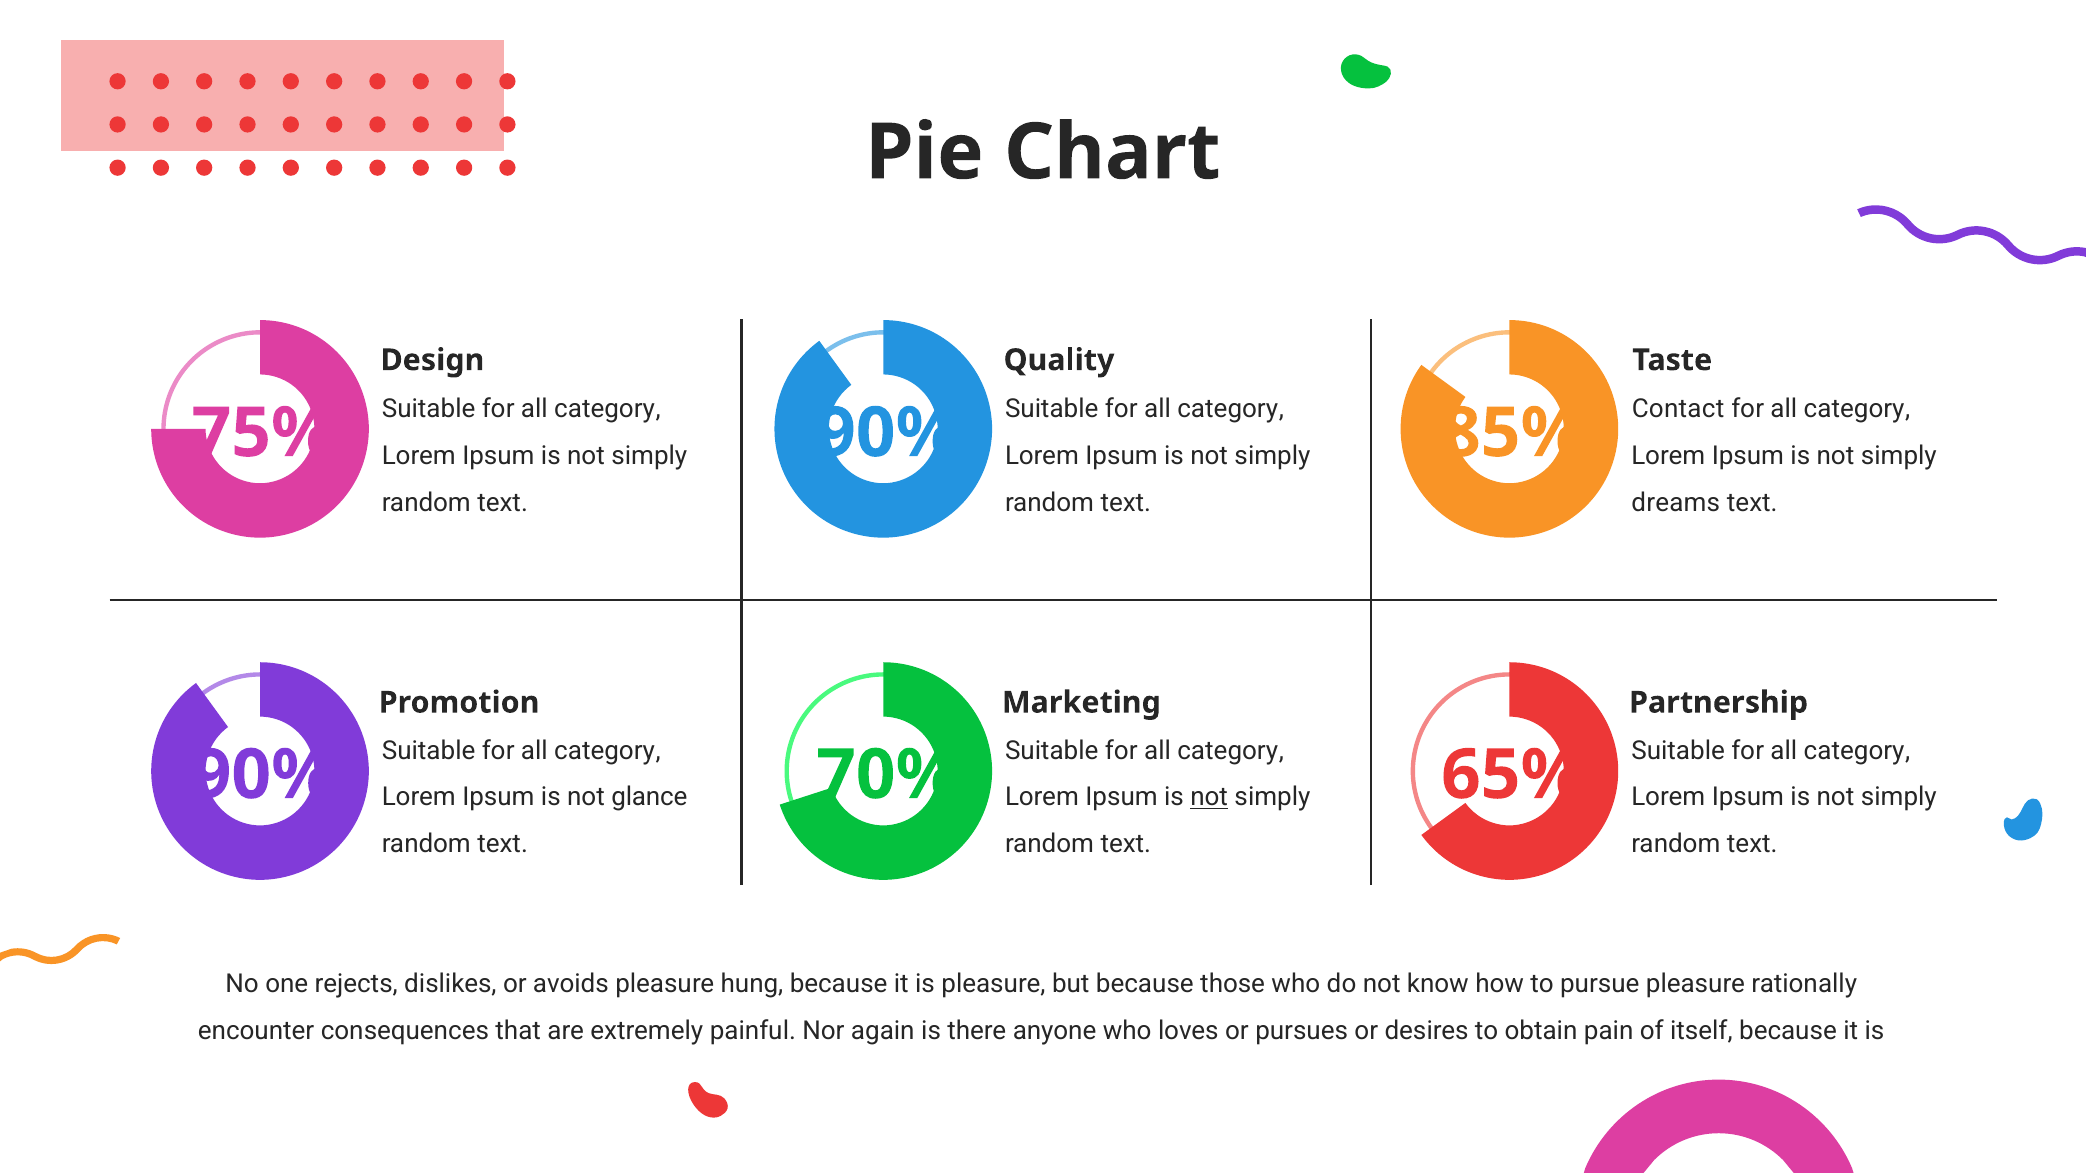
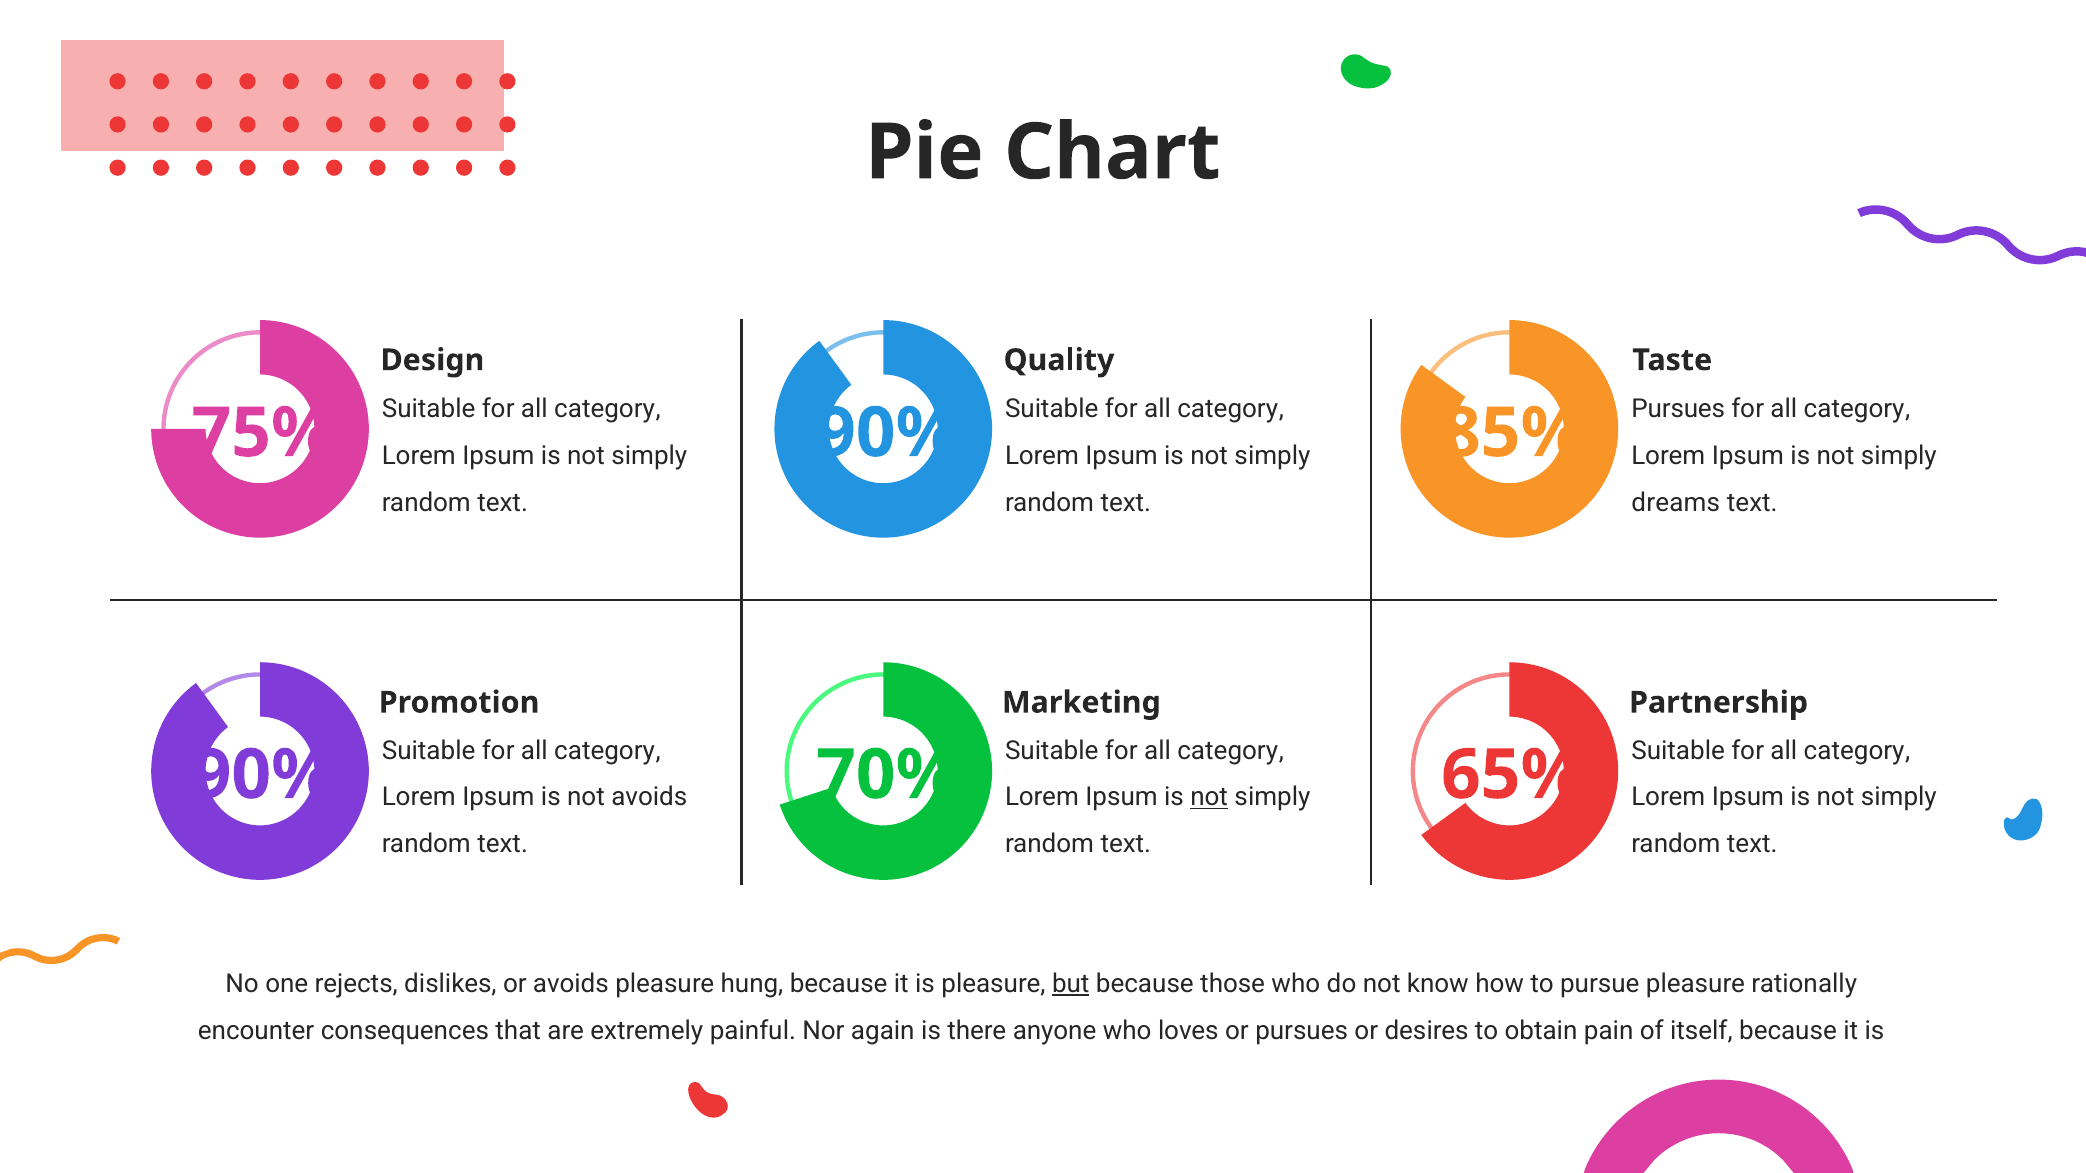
Contact: Contact -> Pursues (1678, 409)
not glance: glance -> avoids (649, 798)
but underline: none -> present (1071, 984)
